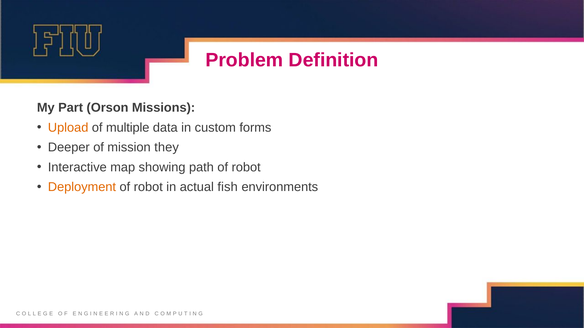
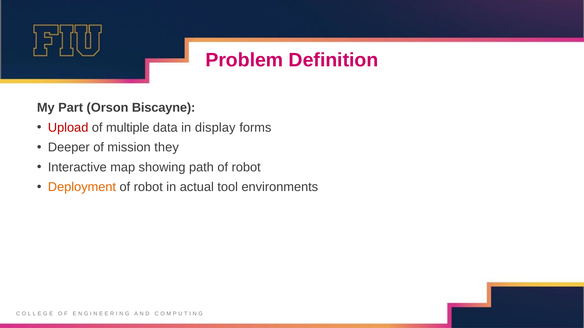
Missions: Missions -> Biscayne (164, 108)
Upload colour: orange -> red (68, 128)
custom: custom -> display (215, 128)
fish: fish -> tool (228, 187)
